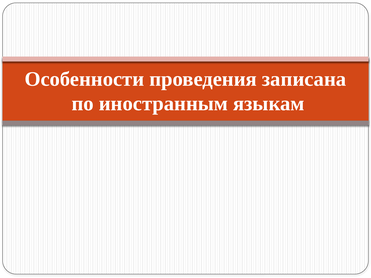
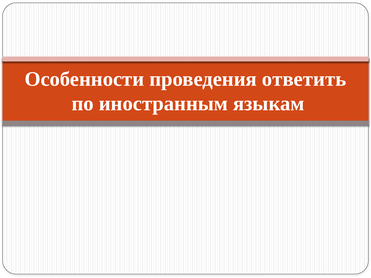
записана: записана -> ответить (304, 79)
